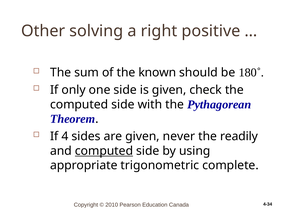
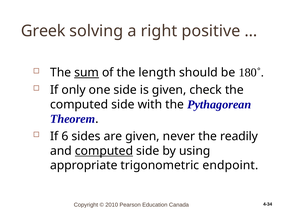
Other: Other -> Greek (43, 31)
sum underline: none -> present (87, 73)
known: known -> length (157, 73)
4: 4 -> 6 (65, 136)
complete: complete -> endpoint (230, 166)
